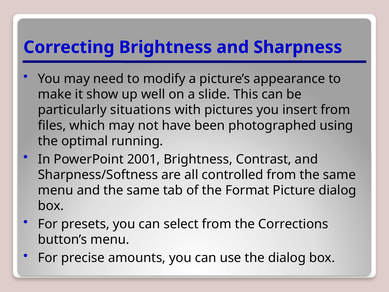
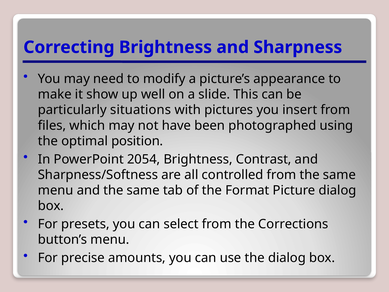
running: running -> position (137, 141)
2001: 2001 -> 2054 (144, 159)
